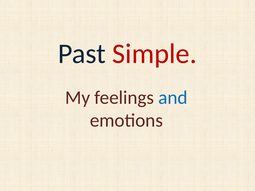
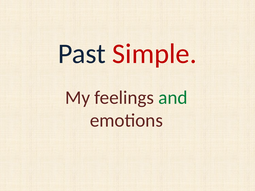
and colour: blue -> green (173, 98)
